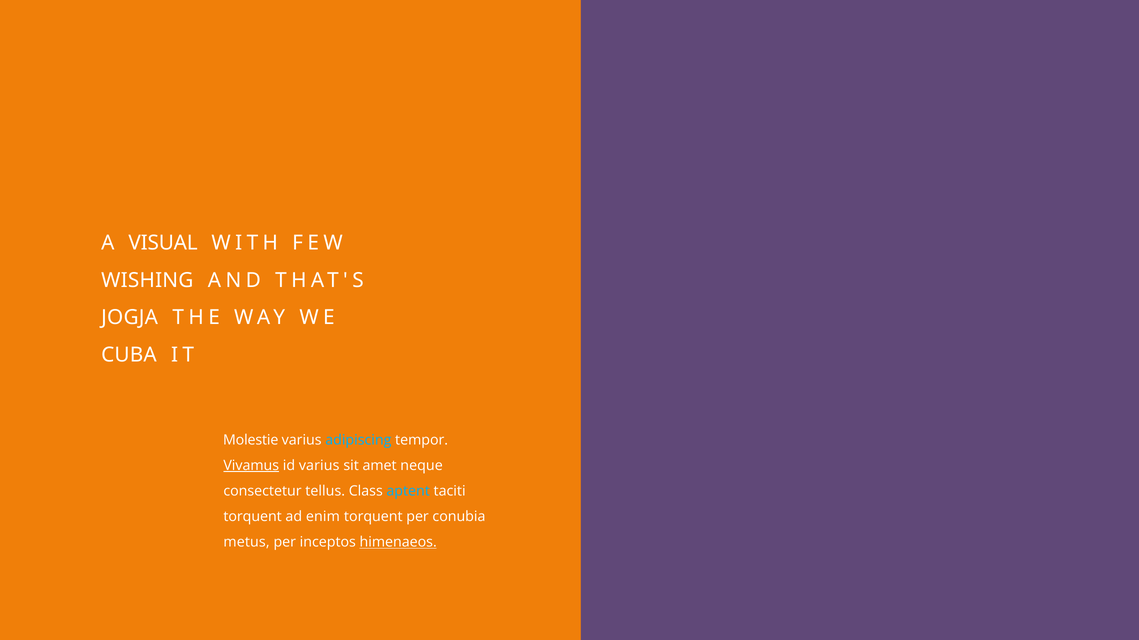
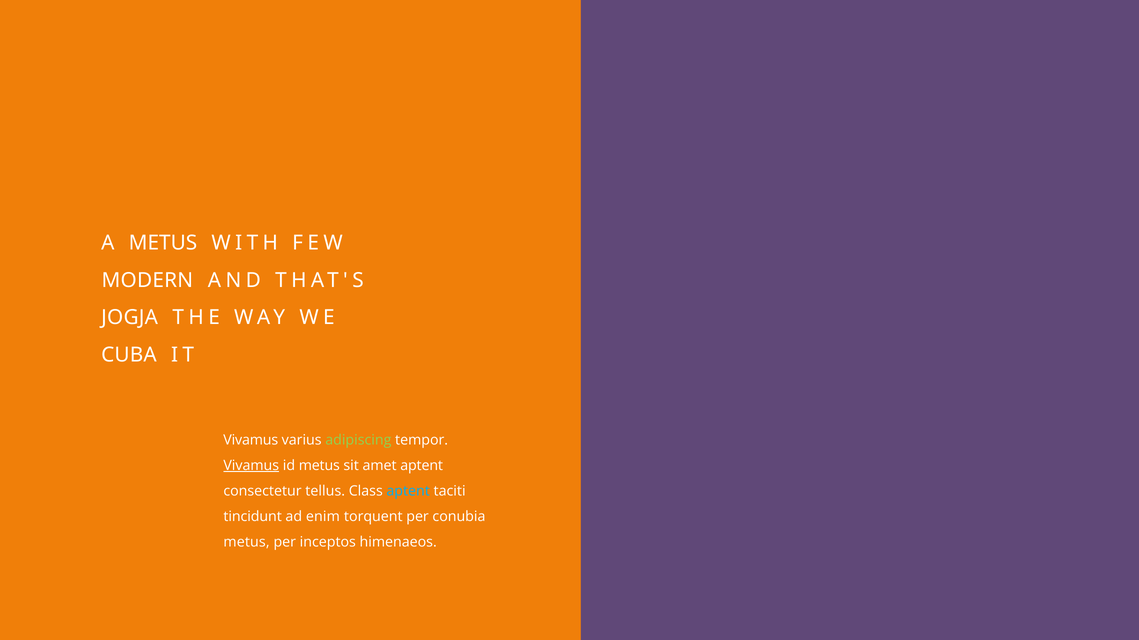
A VISUAL: VISUAL -> METUS (163, 243)
WISHING: WISHING -> MODERN (147, 280)
Molestie: Molestie -> Vivamus (251, 440)
adipiscing colour: light blue -> light green (358, 440)
id varius: varius -> metus (319, 466)
amet neque: neque -> aptent (422, 466)
torquent: torquent -> tincidunt (253, 517)
himenaeos underline: present -> none (398, 543)
